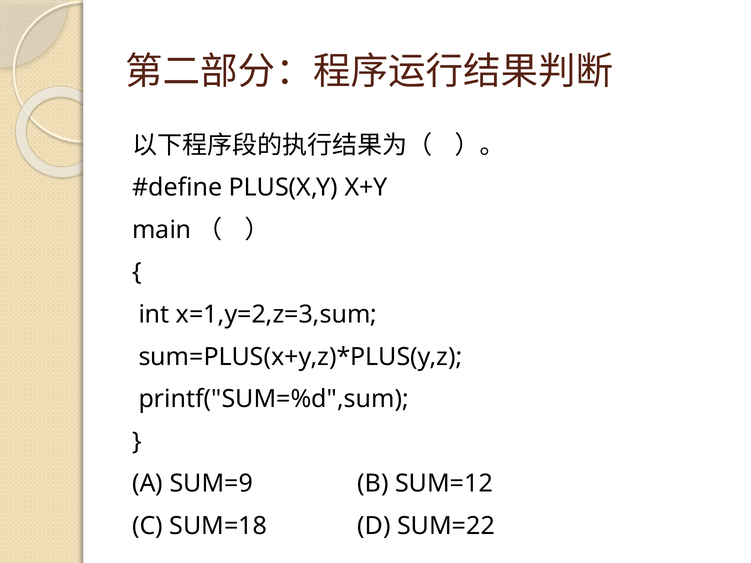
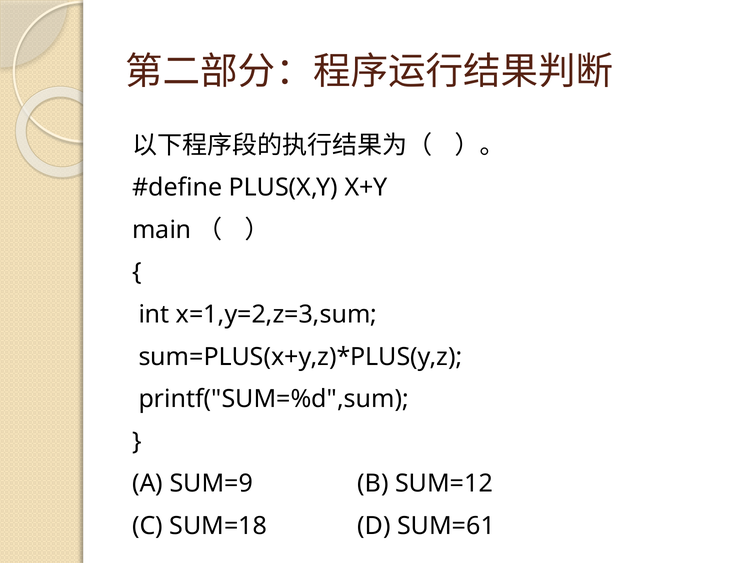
SUM=22: SUM=22 -> SUM=61 (446, 526)
